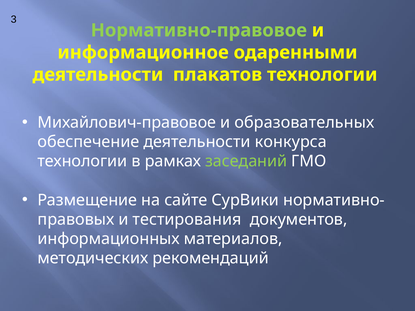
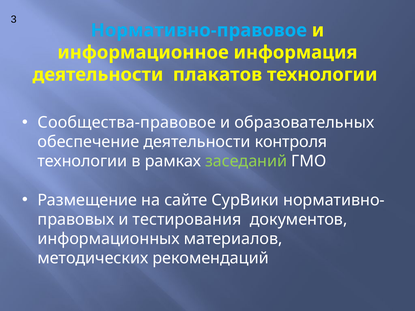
Нормативно-правовое colour: light green -> light blue (199, 30)
одаренными: одаренными -> информация (296, 53)
Михайлович-правовое: Михайлович-правовое -> Сообщества-правовое (127, 123)
конкурса: конкурса -> контроля (291, 142)
